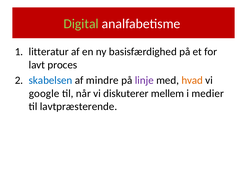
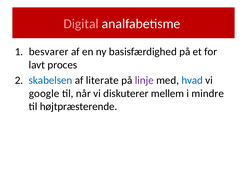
Digital colour: light green -> pink (81, 24)
litteratur: litteratur -> besvarer (49, 52)
mindre: mindre -> literate (102, 80)
hvad colour: orange -> blue (192, 80)
medier: medier -> mindre (208, 94)
lavtpræsterende: lavtpræsterende -> højtpræsterende (79, 107)
